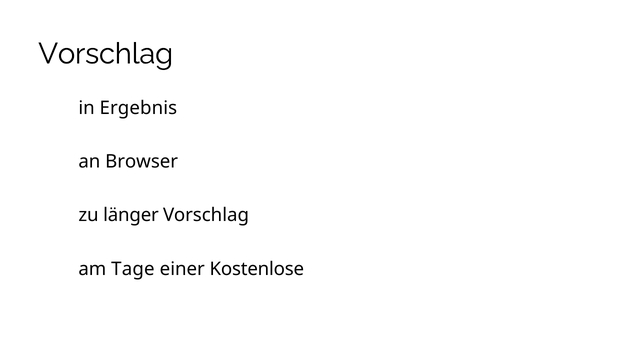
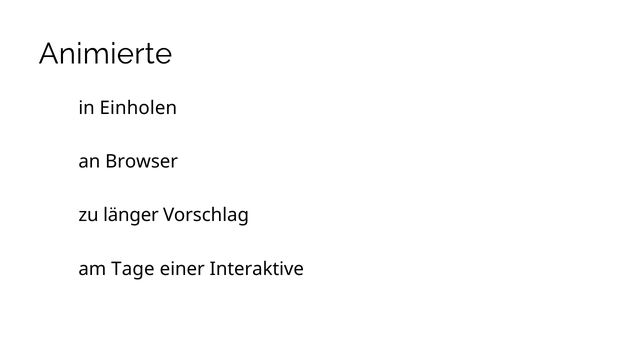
Vorschlag: Vorschlag -> Animierte (105, 54)
Ergebnis: Ergebnis -> Einholen (138, 108)
Kostenlose: Kostenlose -> Interaktive (257, 269)
